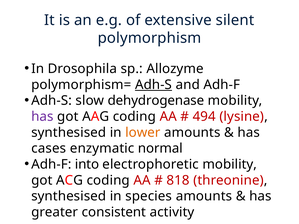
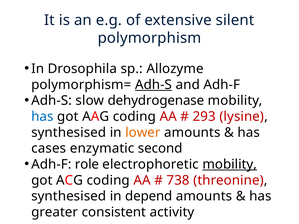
has colour: purple -> blue (42, 117)
494: 494 -> 293 (204, 117)
normal: normal -> second (160, 149)
into: into -> role (87, 164)
mobility underline: none -> present (230, 164)
818: 818 -> 738 (178, 180)
species: species -> depend (149, 196)
